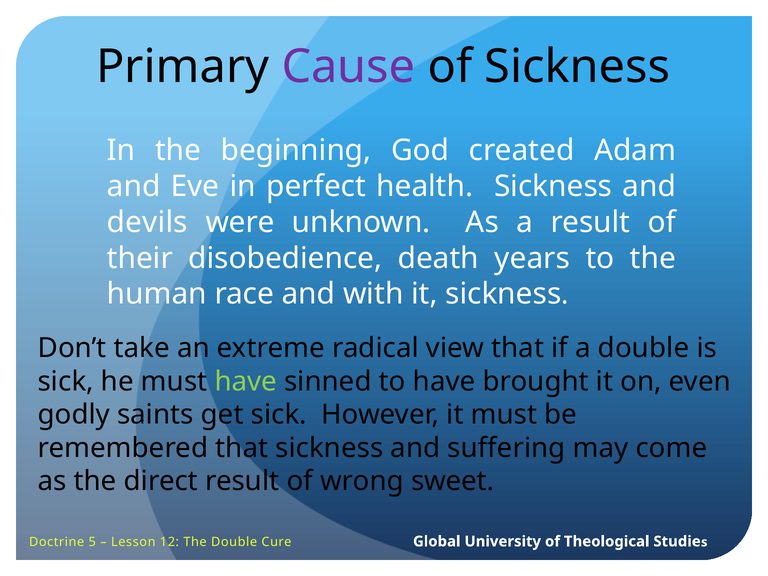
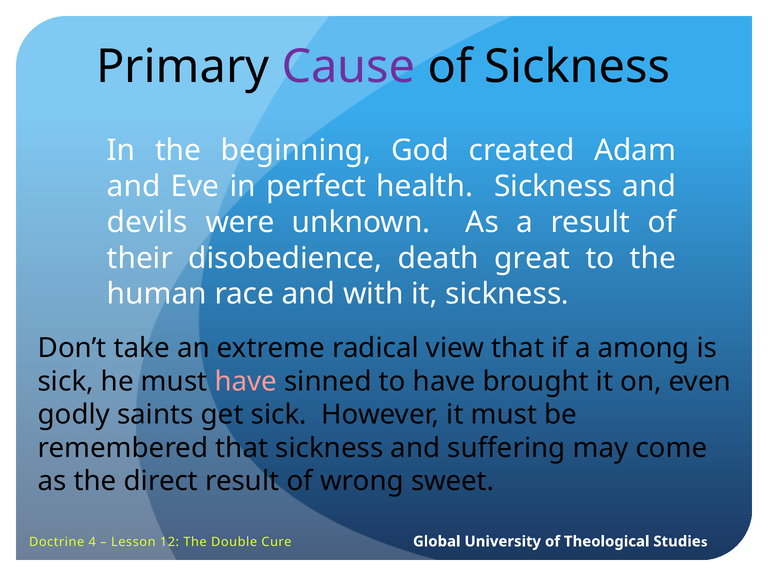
years: years -> great (532, 258)
a double: double -> among (644, 348)
have colour: light green -> pink (246, 381)
5: 5 -> 4 (92, 542)
